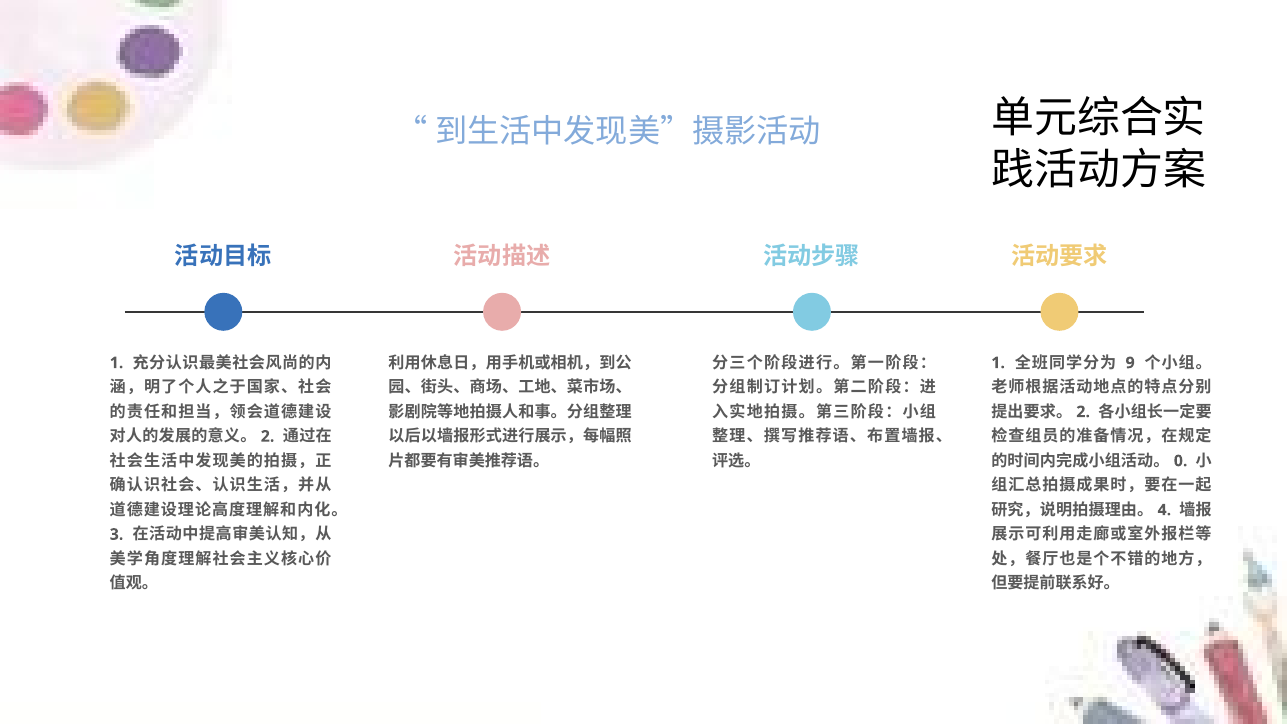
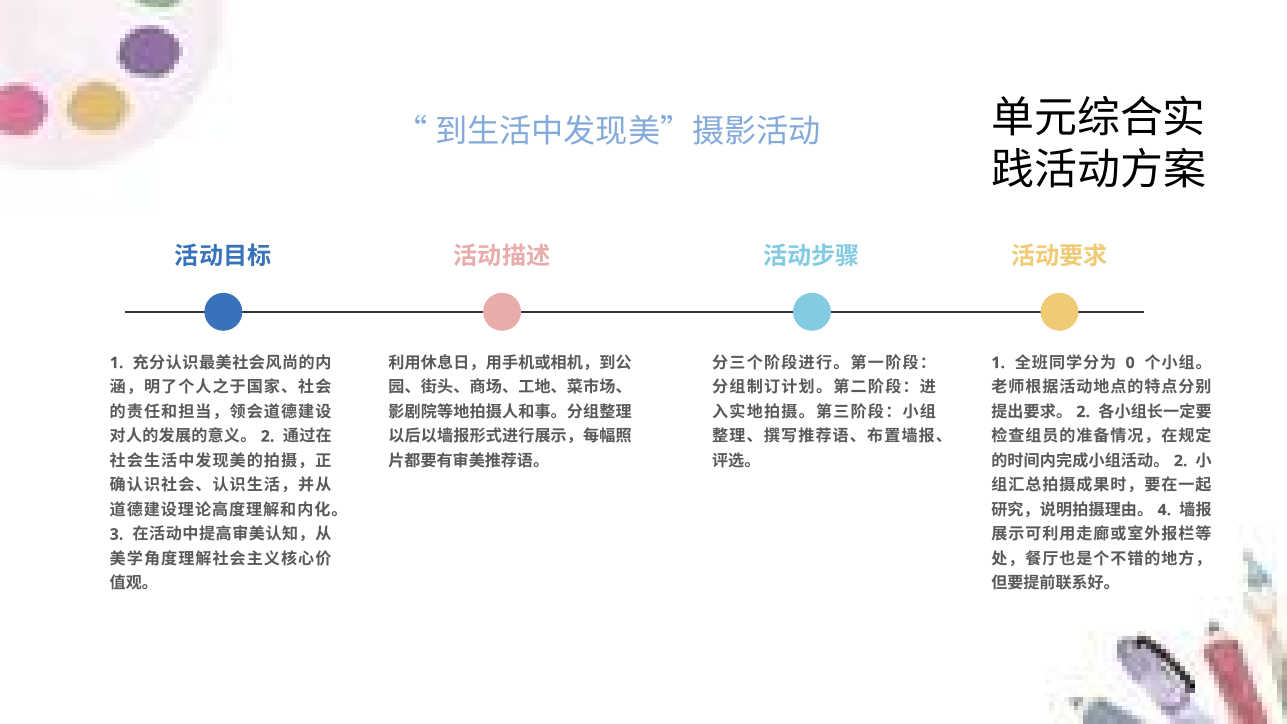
9: 9 -> 0 (1130, 363)
0: 0 -> 2 (1181, 461)
